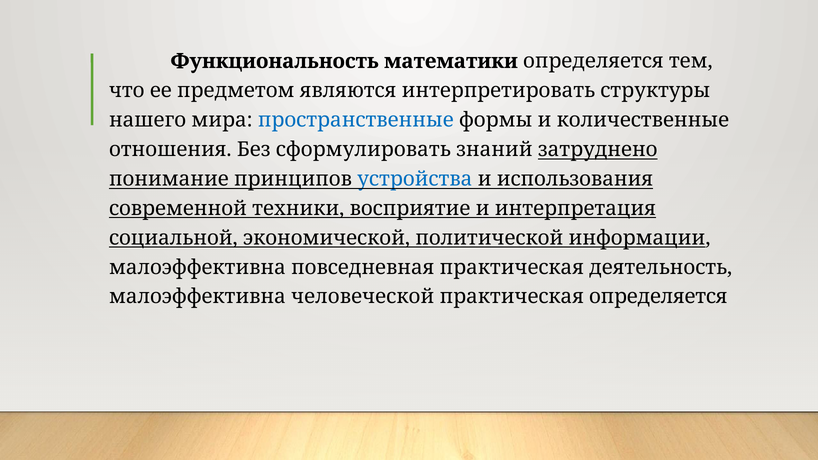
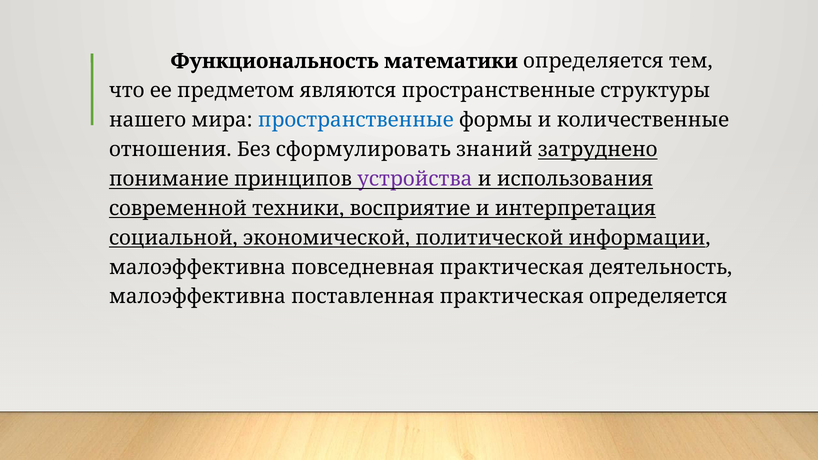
являются интерпретировать: интерпретировать -> пространственные (498, 91)
устройства colour: blue -> purple (415, 179)
человеческой: человеческой -> поставленная (363, 297)
